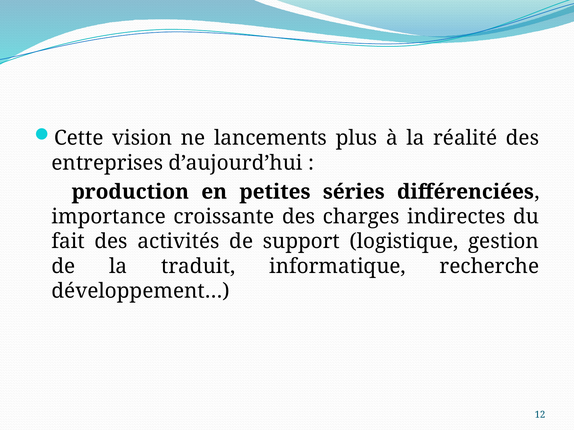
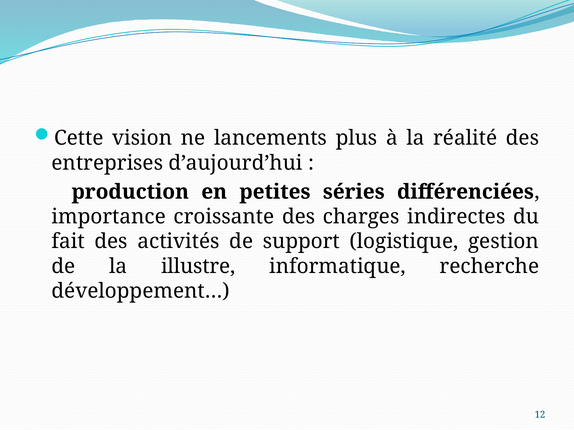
traduit: traduit -> illustre (198, 267)
